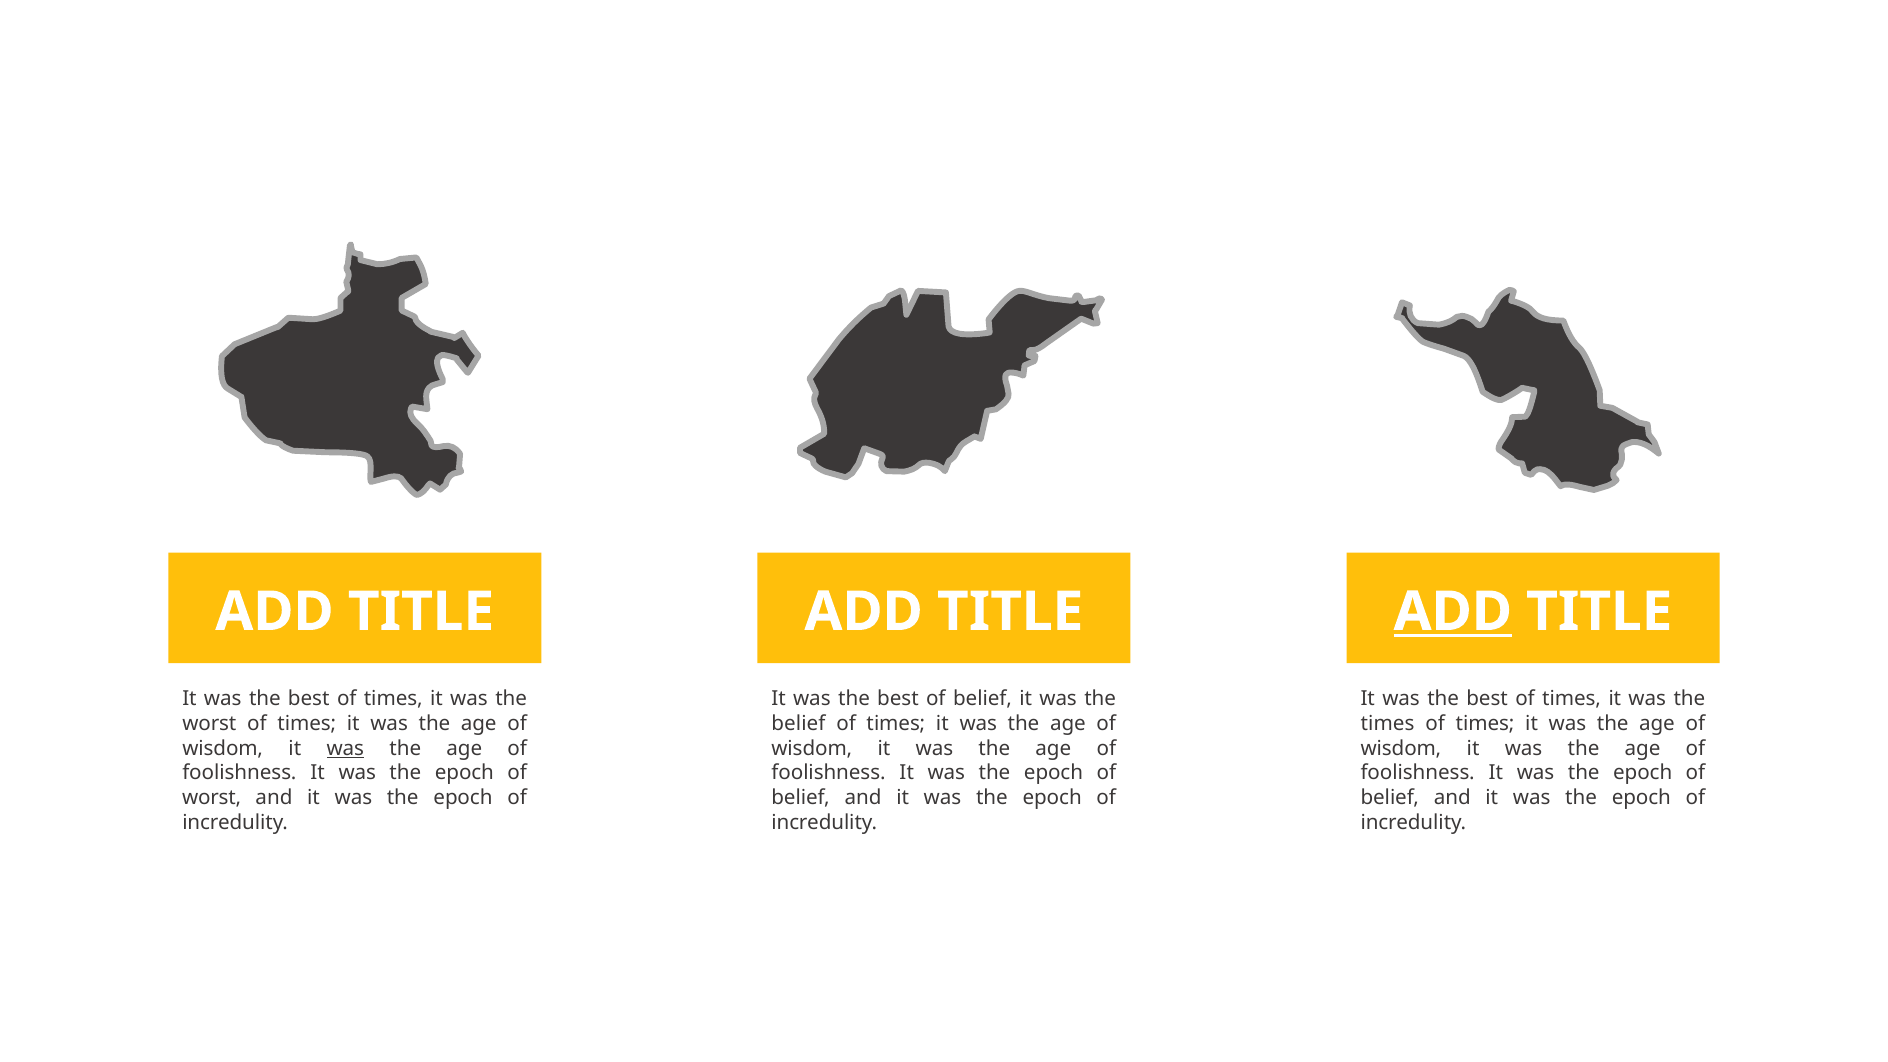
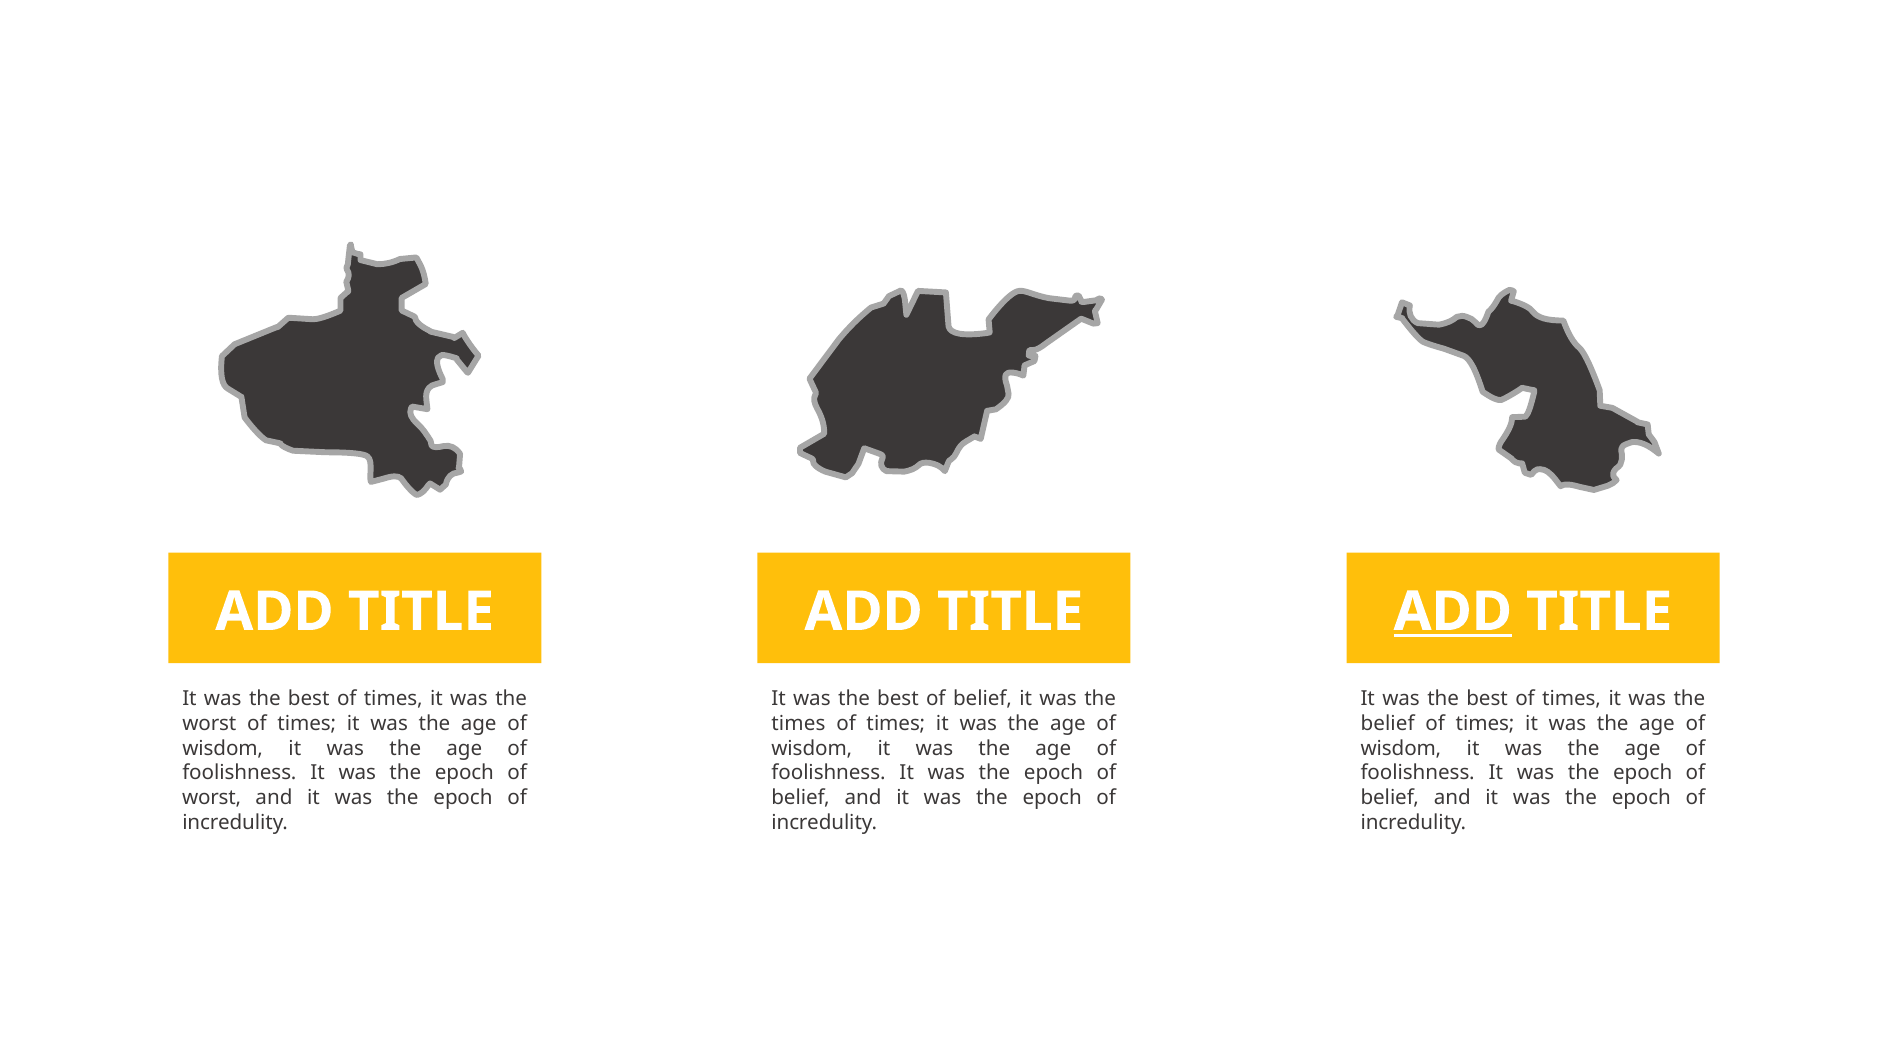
belief: belief -> times (798, 724)
times: times -> belief (1388, 724)
was underline: present -> none (345, 748)
